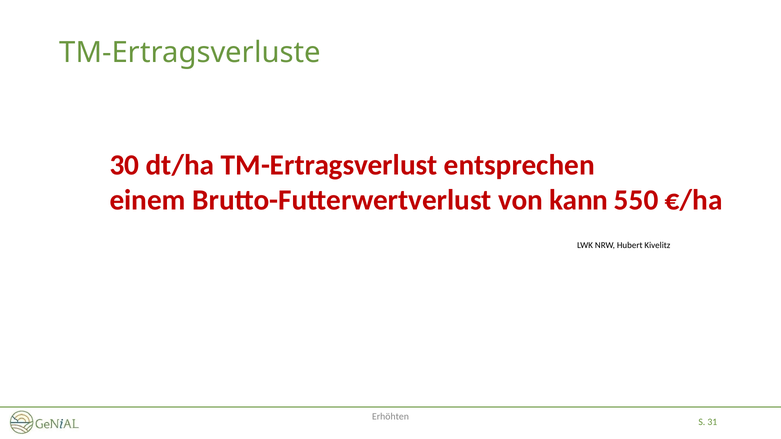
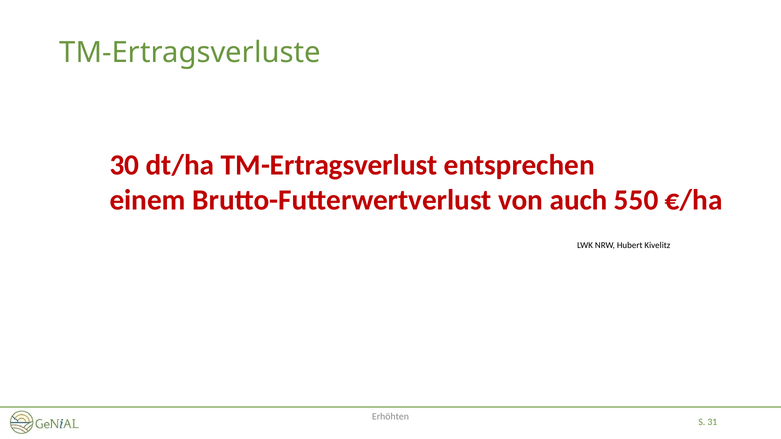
kann: kann -> auch (579, 200)
